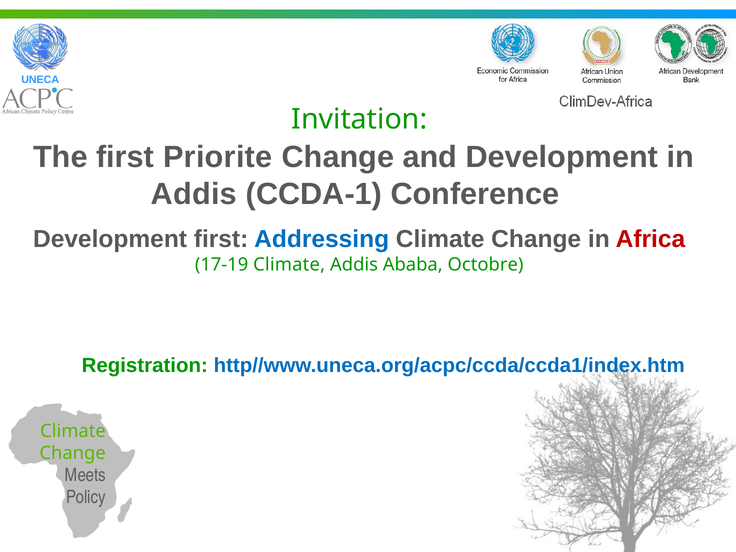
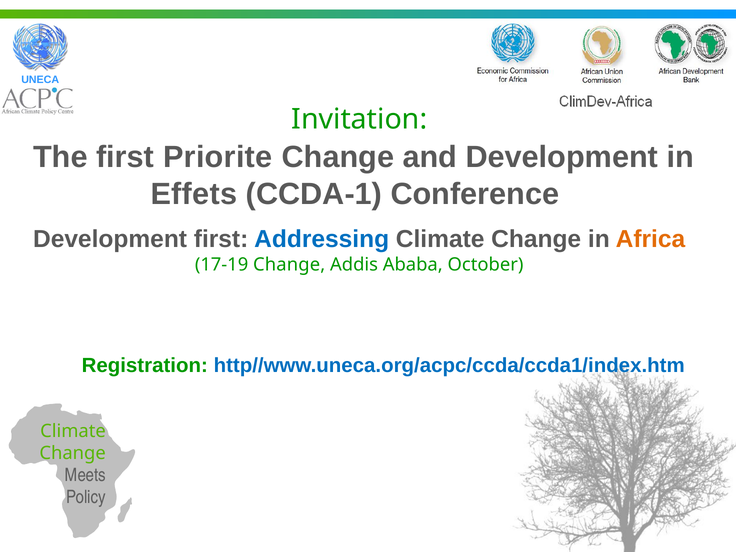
Addis: Addis -> Effets (194, 194)
Africa colour: red -> orange (650, 239)
17-19 Climate: Climate -> Change (289, 264)
Octobre: Octobre -> October (486, 264)
